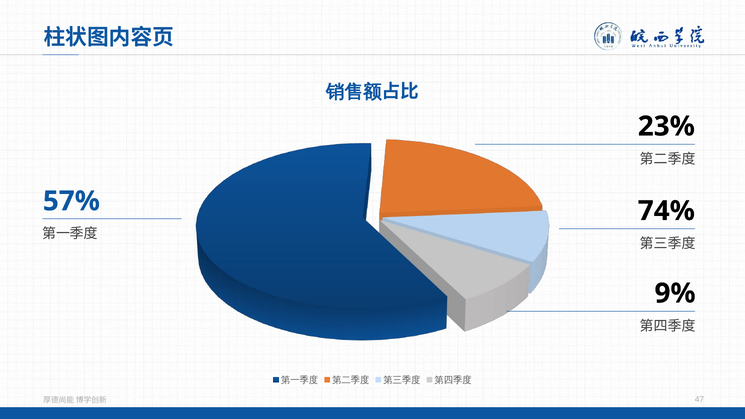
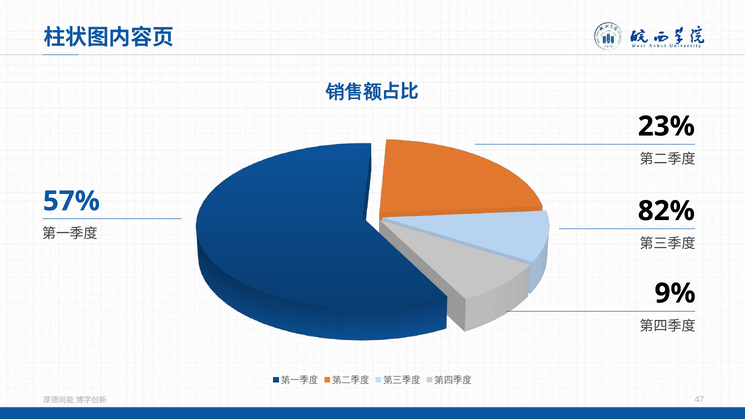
74%: 74% -> 82% (666, 211)
